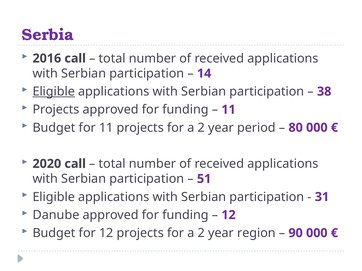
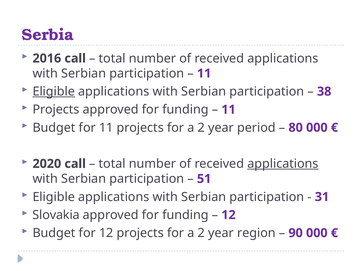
14: 14 -> 11 (204, 74)
applications underline: none -> present (283, 164)
Danube: Danube -> Slovakia (56, 215)
